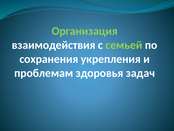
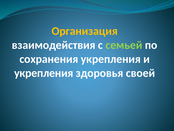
Организация colour: light green -> yellow (85, 31)
проблемам: проблемам -> укрепления (44, 73)
задач: задач -> своей (140, 73)
